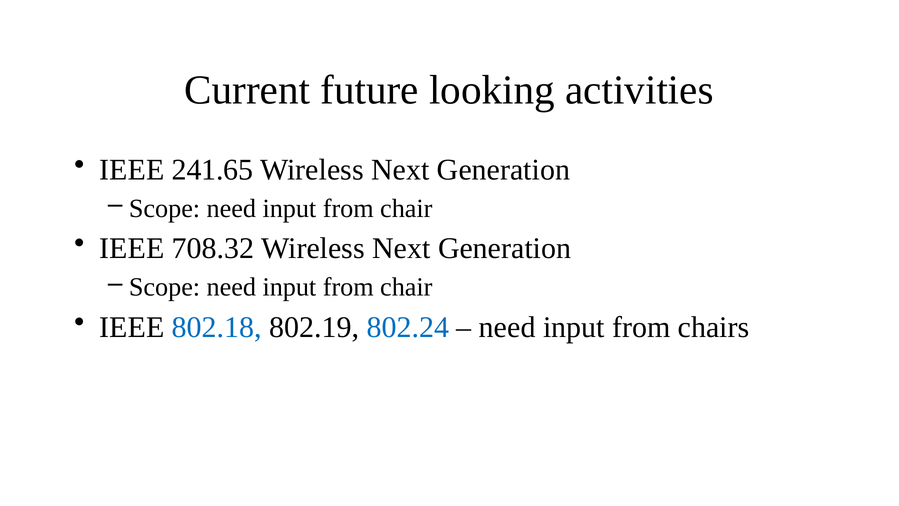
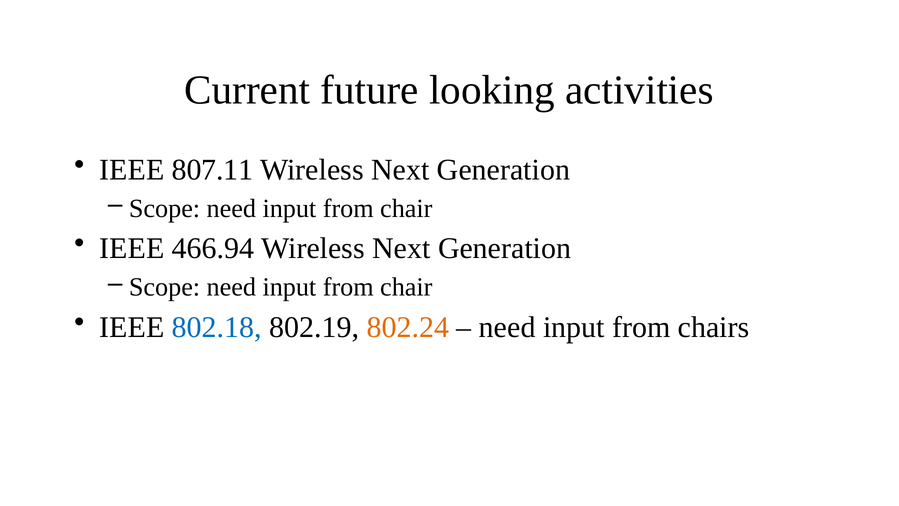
241.65: 241.65 -> 807.11 (212, 170)
708.32: 708.32 -> 466.94 (213, 248)
802.24 colour: blue -> orange (408, 327)
